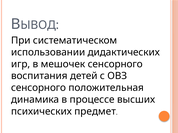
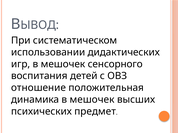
сенсорного: сенсорного -> отношение (38, 88)
динамика в процессе: процессе -> мешочек (92, 100)
